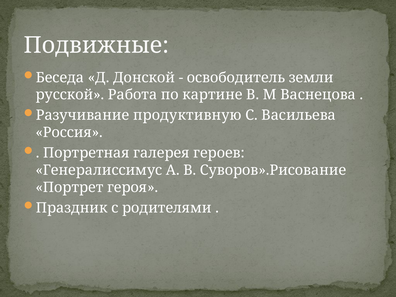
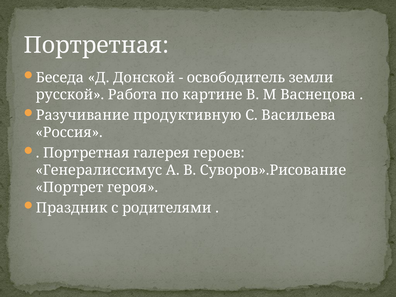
Подвижные: Подвижные -> Портретная (96, 45)
